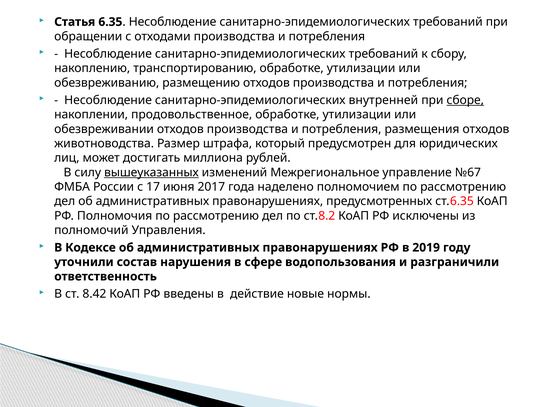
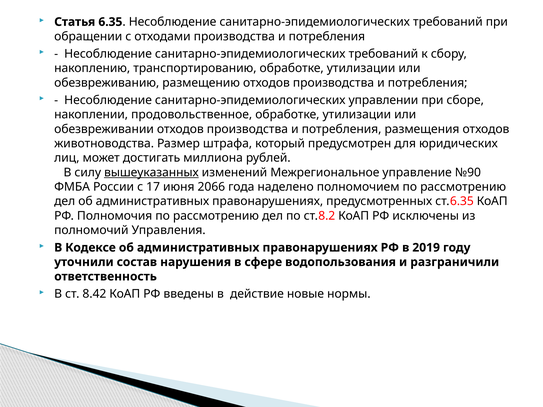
внутренней: внутренней -> управлении (383, 100)
сборе underline: present -> none (465, 100)
№67: №67 -> №90 (468, 172)
2017: 2017 -> 2066 (211, 187)
